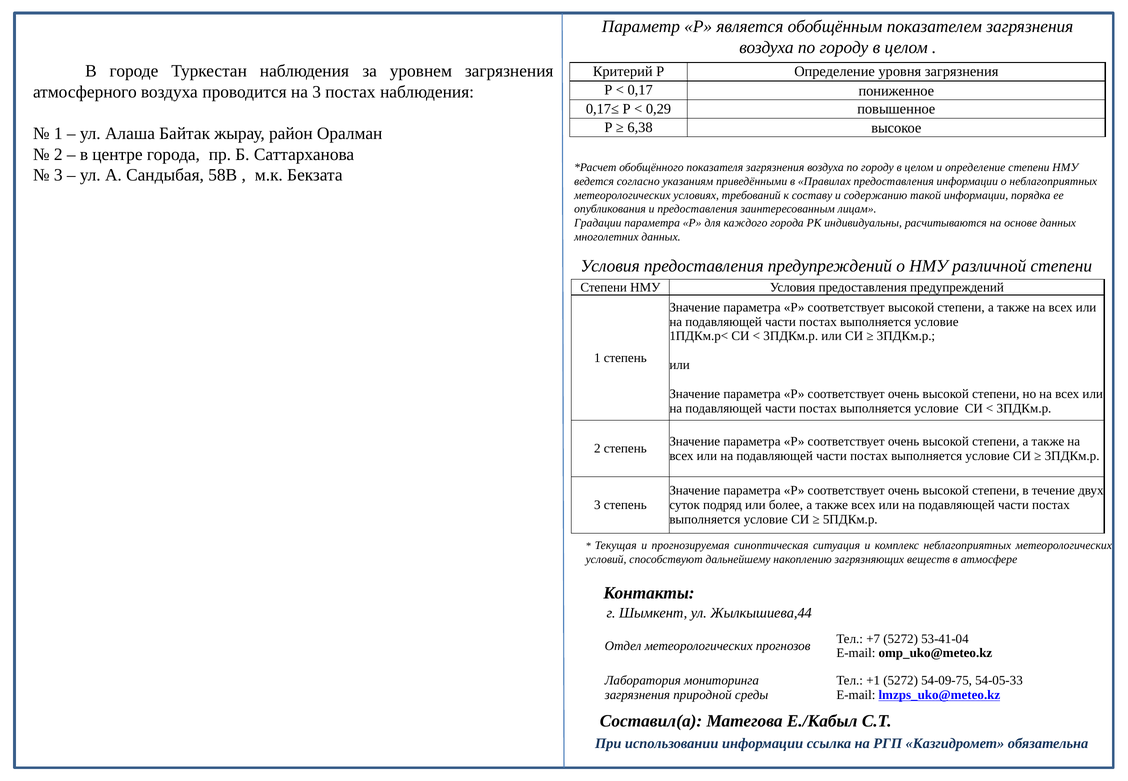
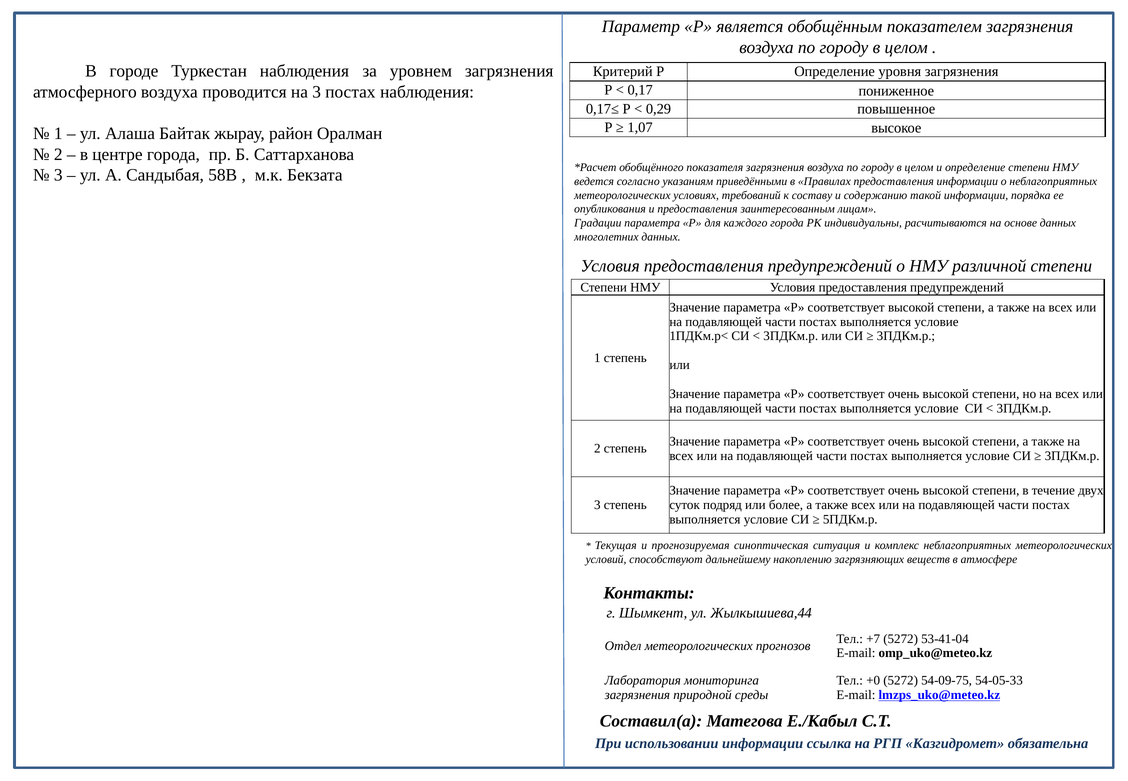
6,38: 6,38 -> 1,07 (640, 127)
+1: +1 -> +0 (873, 680)
